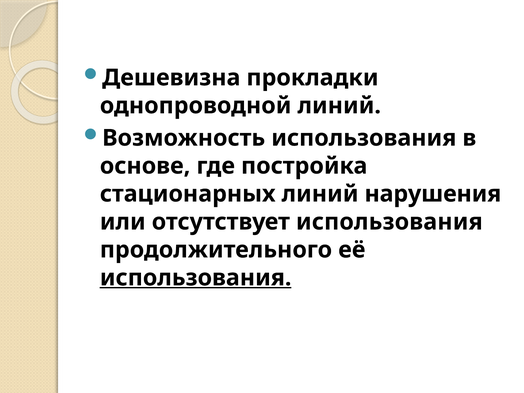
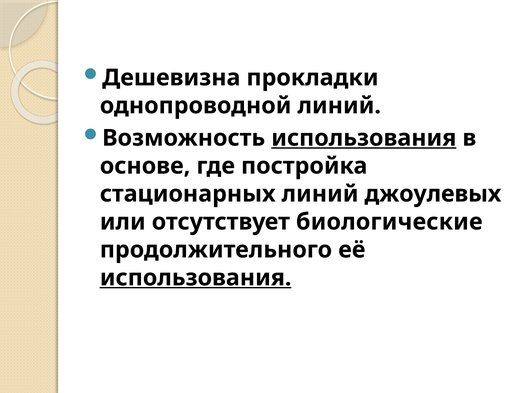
использования underline: none -> present (364, 138)
нарушения: нарушения -> джоулевых (433, 194)
отсутствует использования: использования -> биологические (389, 222)
